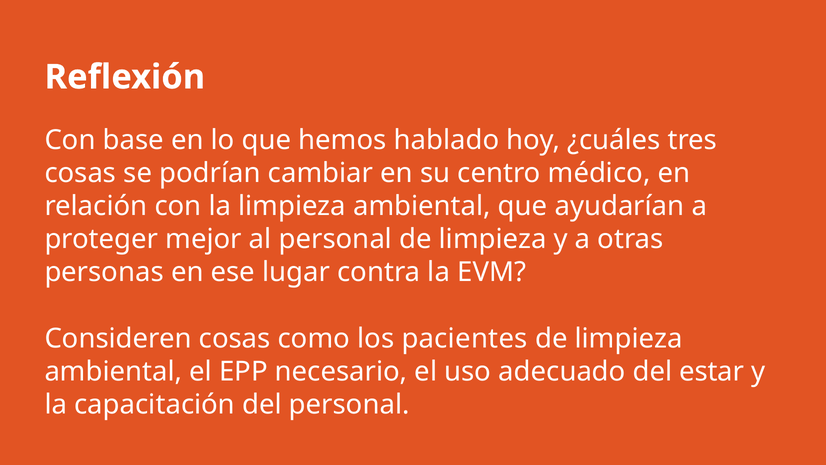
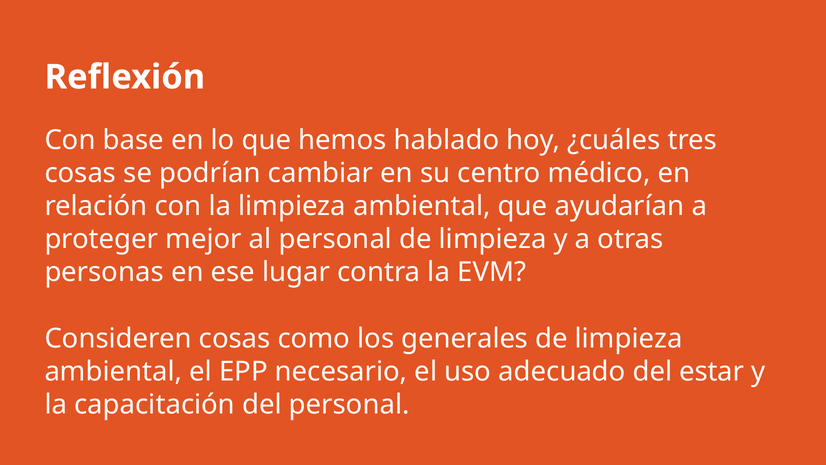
pacientes: pacientes -> generales (465, 338)
